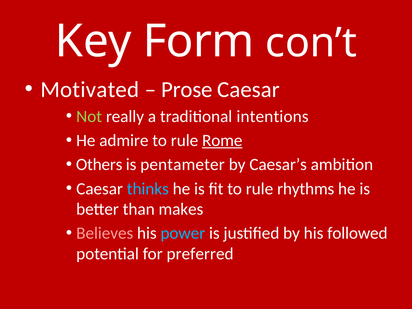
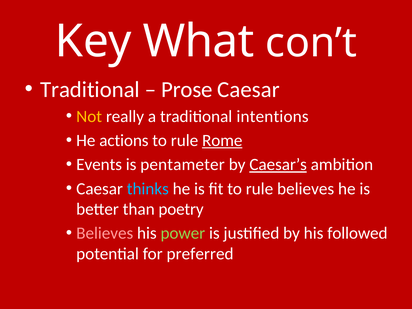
Form: Form -> What (199, 41)
Motivated: Motivated -> Traditional (90, 89)
Not colour: light green -> yellow (89, 117)
admire: admire -> actions (124, 141)
Others: Others -> Events (99, 165)
Caesar’s underline: none -> present (278, 165)
rule rhythms: rhythms -> believes (306, 189)
makes: makes -> poetry (181, 209)
power colour: light blue -> light green (183, 233)
